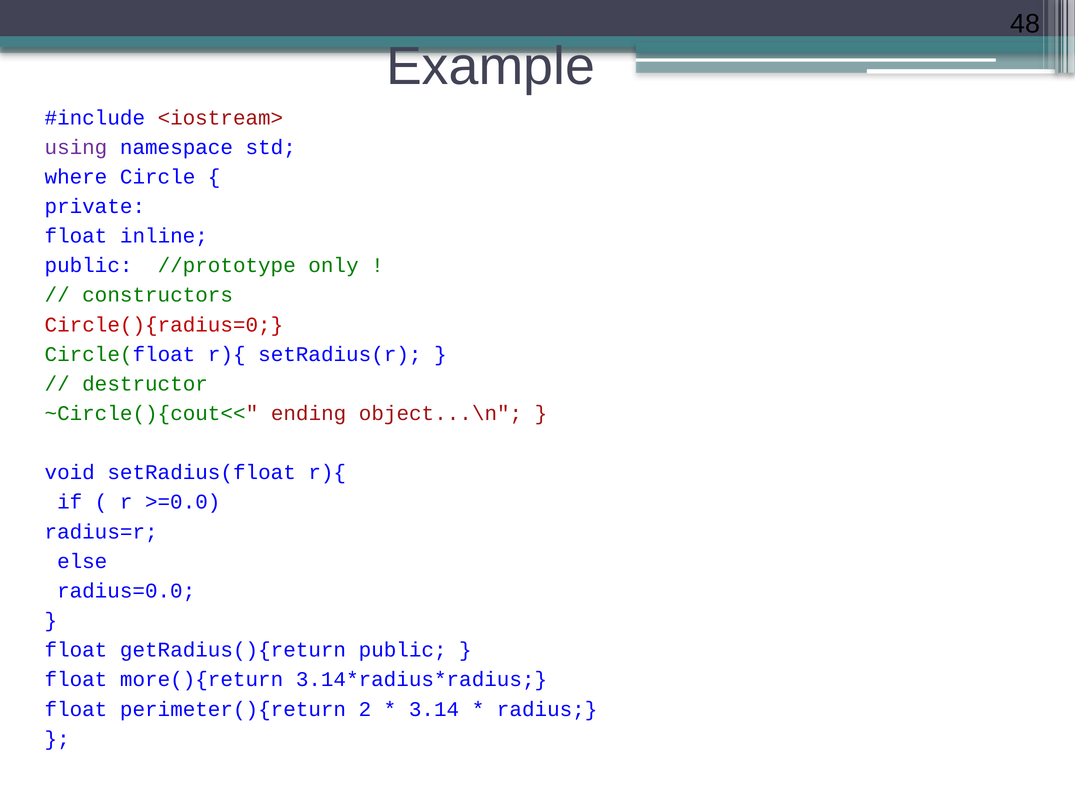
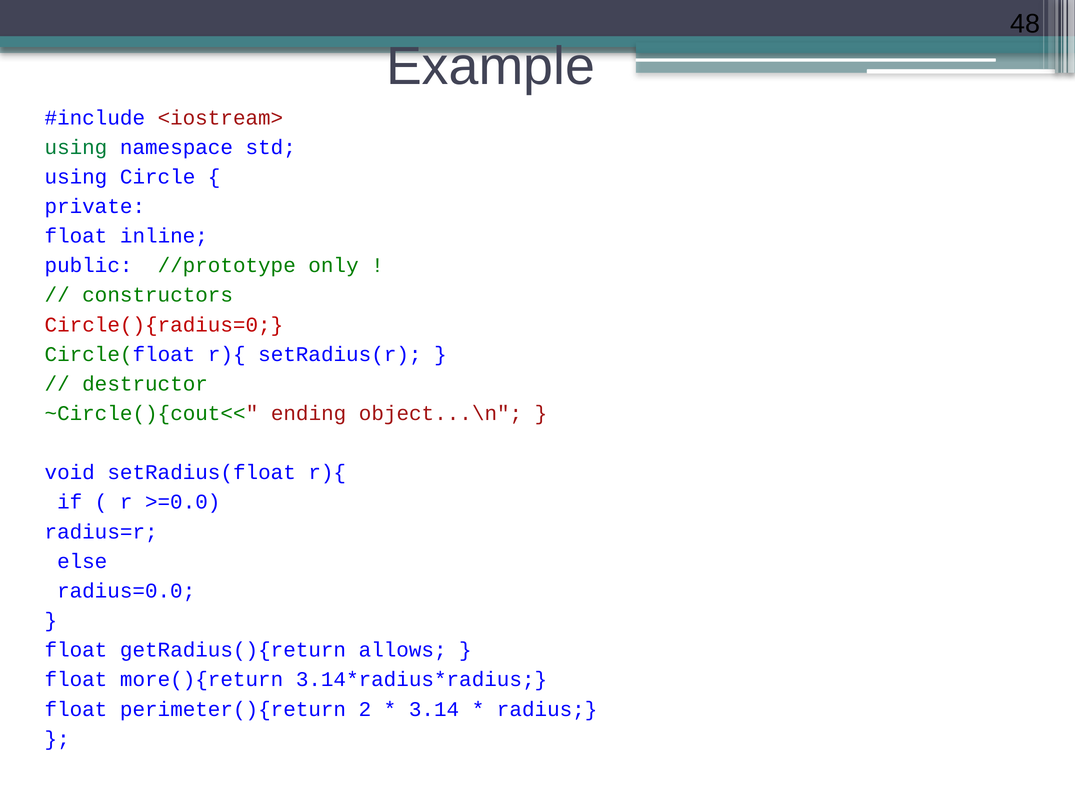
using colour: purple -> green (76, 147)
where: where -> using (76, 177)
getRadius(){return public: public -> allows (403, 650)
